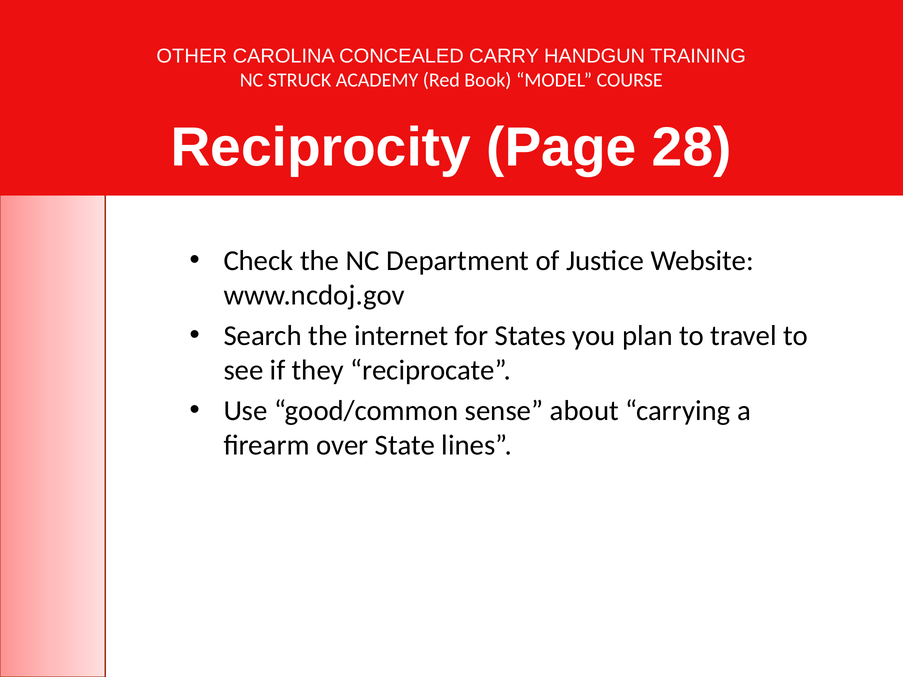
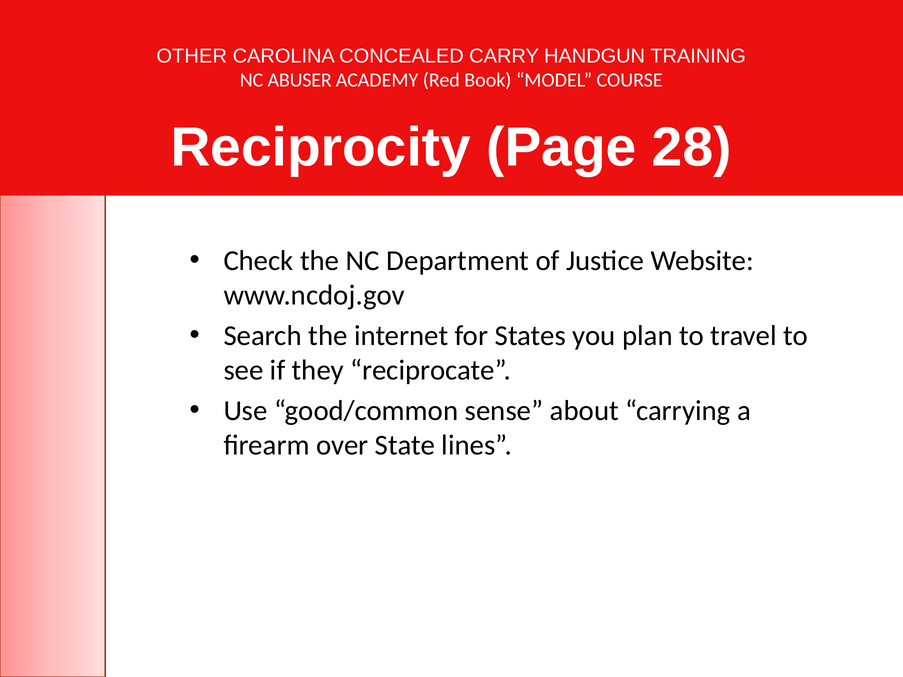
STRUCK: STRUCK -> ABUSER (300, 80)
